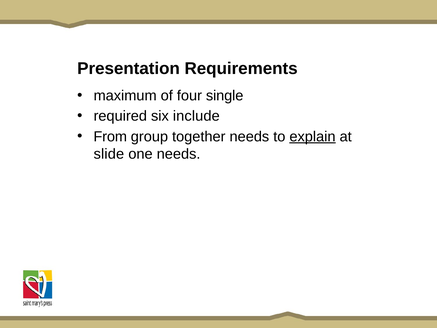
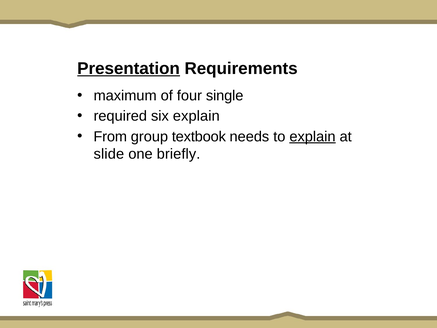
Presentation underline: none -> present (129, 69)
six include: include -> explain (196, 116)
together: together -> textbook (199, 136)
one needs: needs -> briefly (179, 154)
